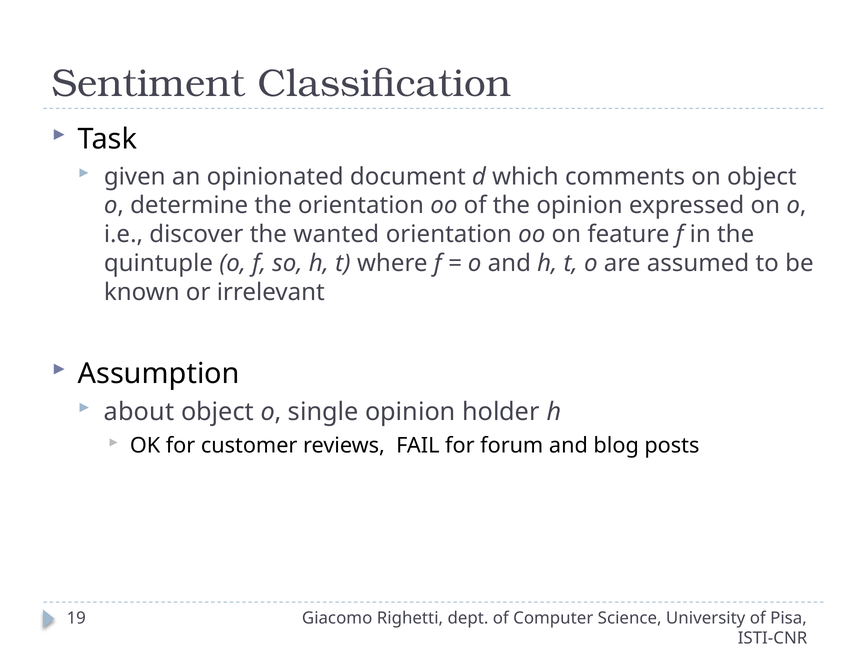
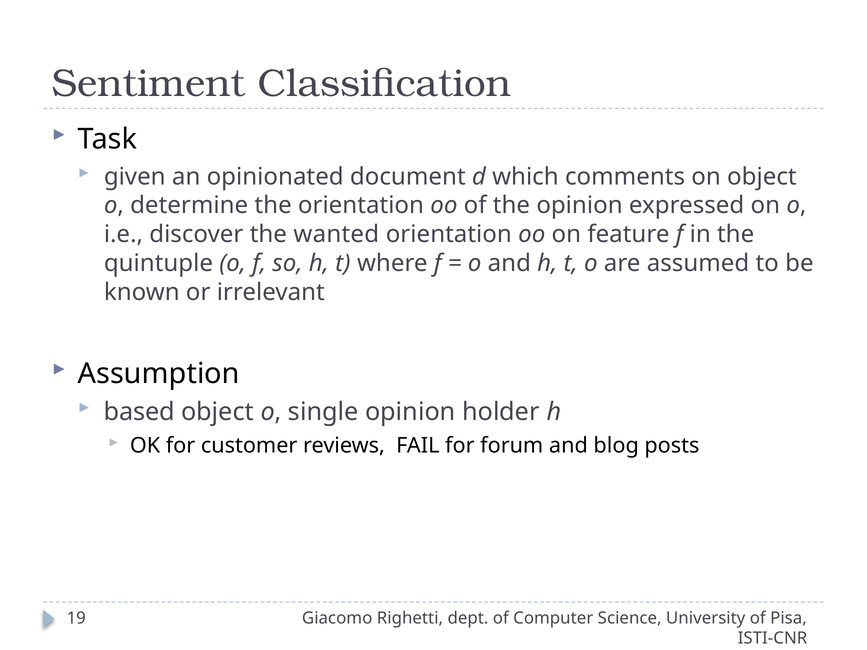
about: about -> based (139, 412)
